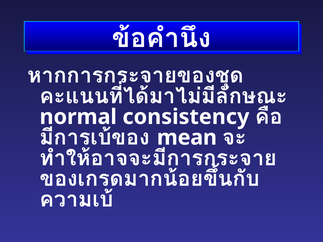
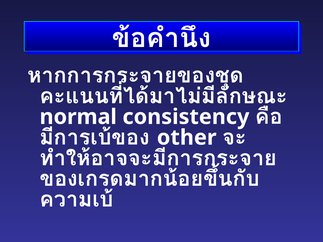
mean: mean -> other (187, 138)
